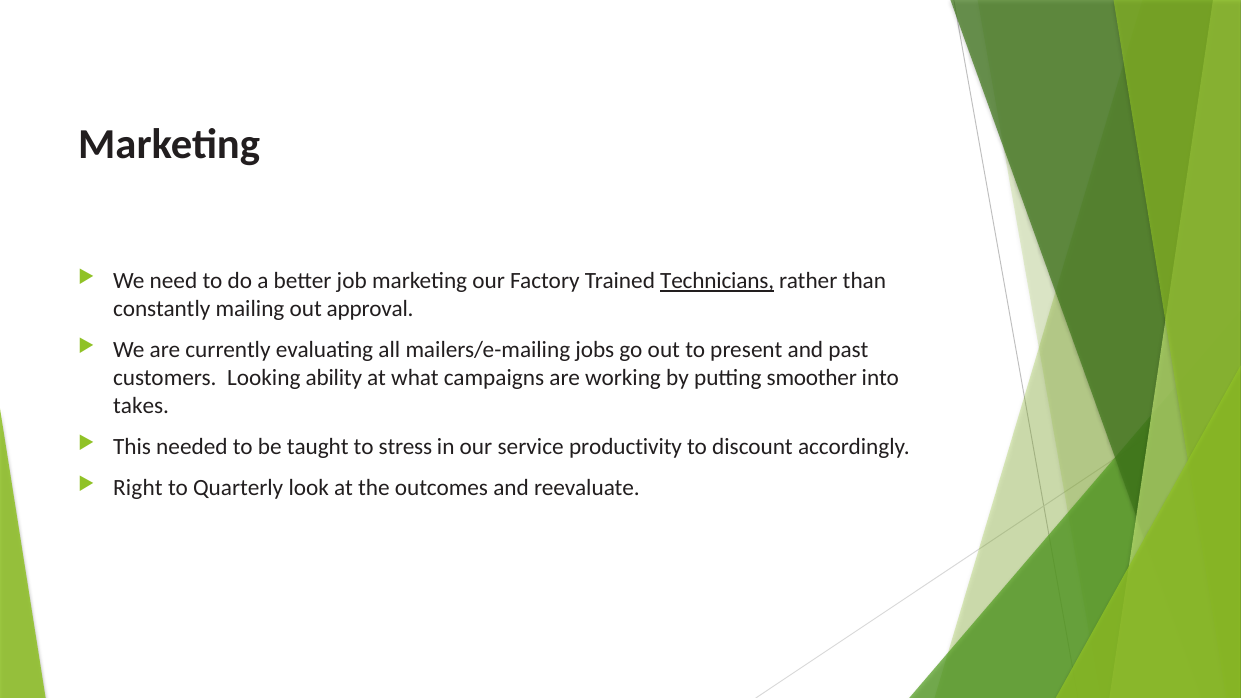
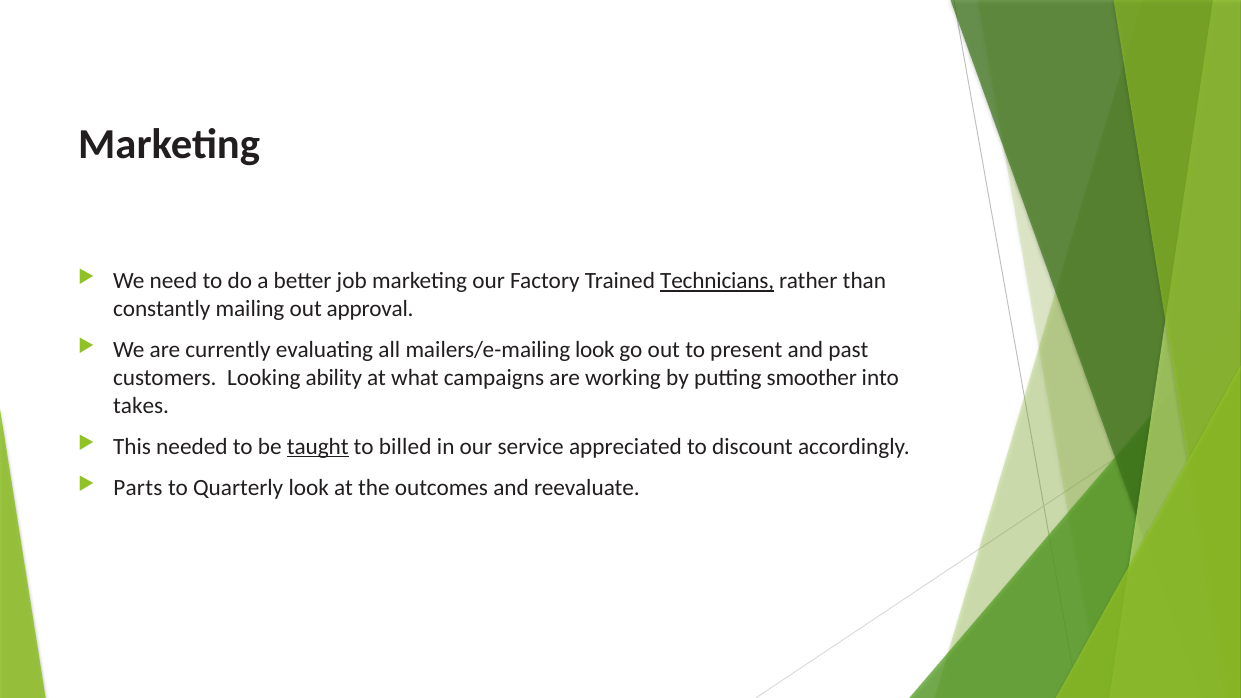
mailers/e-mailing jobs: jobs -> look (595, 350)
taught underline: none -> present (318, 447)
stress: stress -> billed (405, 447)
productivity: productivity -> appreciated (625, 447)
Right: Right -> Parts (138, 487)
